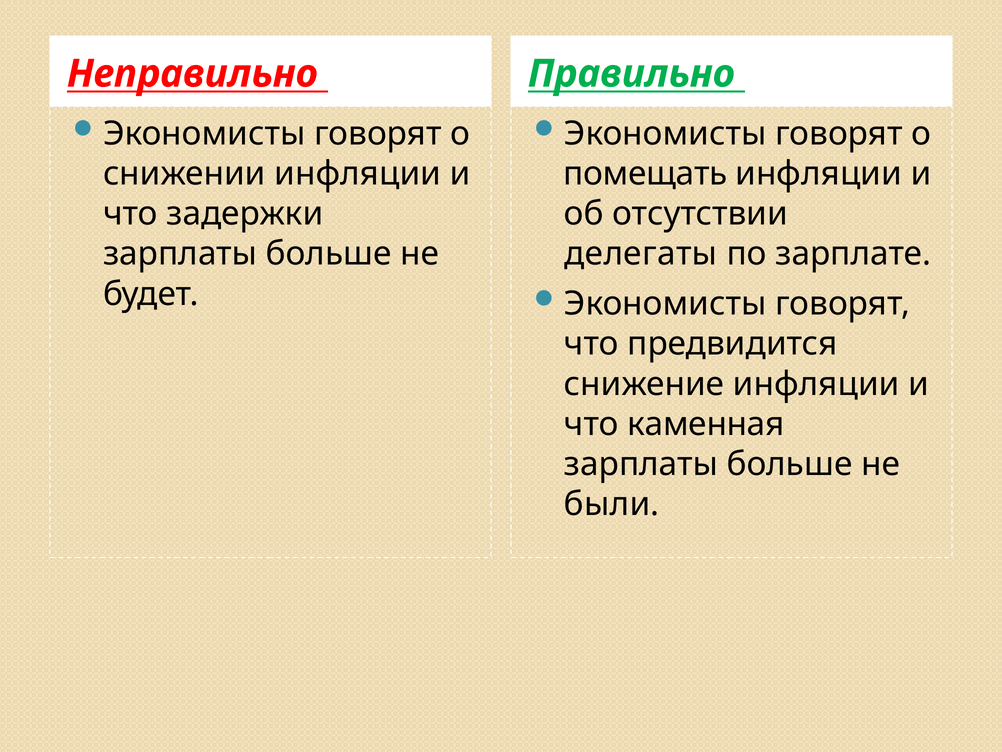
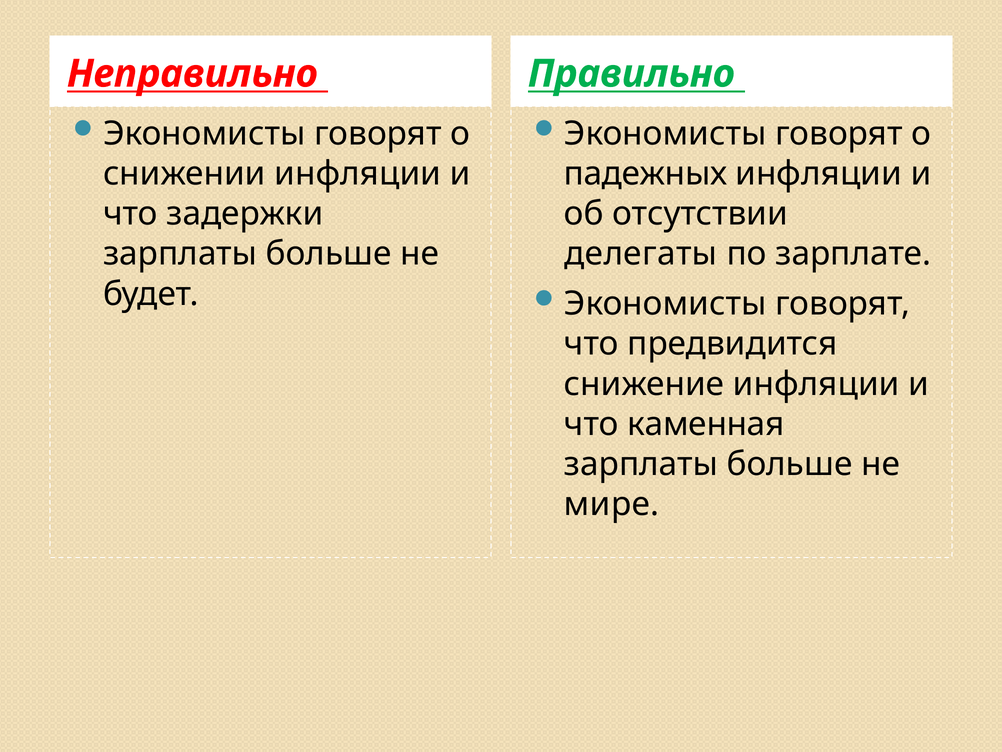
помещать: помещать -> падежных (645, 174)
были: были -> мире (612, 504)
